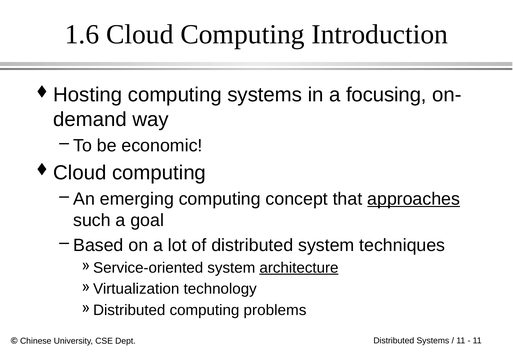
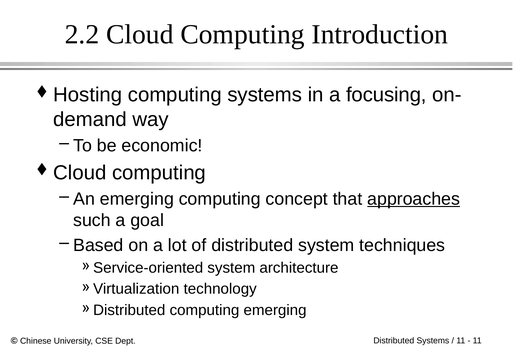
1.6: 1.6 -> 2.2 (82, 34)
architecture underline: present -> none (299, 268)
computing problems: problems -> emerging (275, 310)
